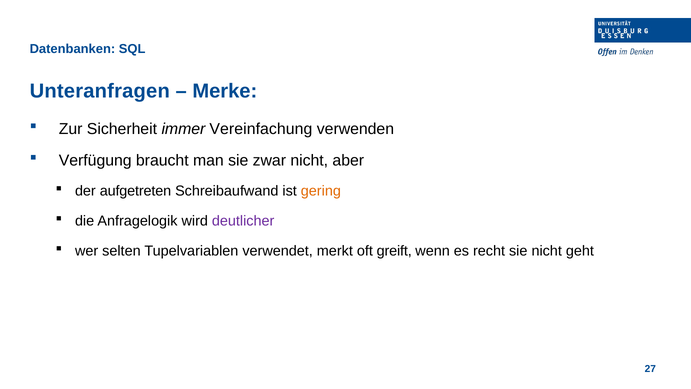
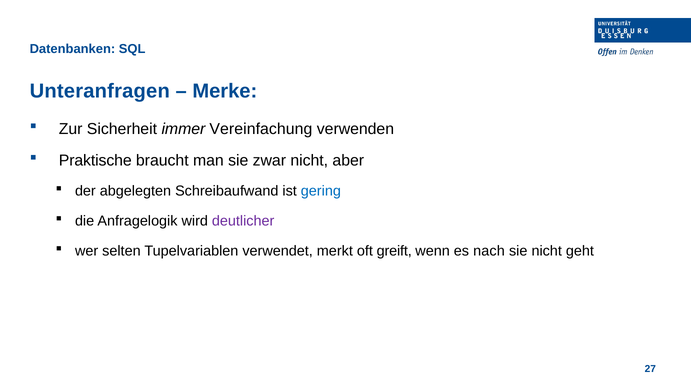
Verfügung: Verfügung -> Praktische (95, 160)
aufgetreten: aufgetreten -> abgelegten (135, 191)
gering colour: orange -> blue (321, 191)
recht: recht -> nach (489, 251)
